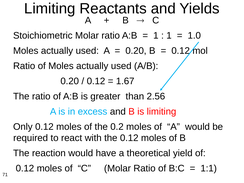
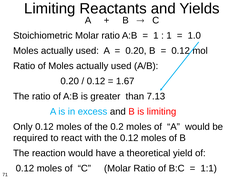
2.56: 2.56 -> 7.13 (156, 96)
